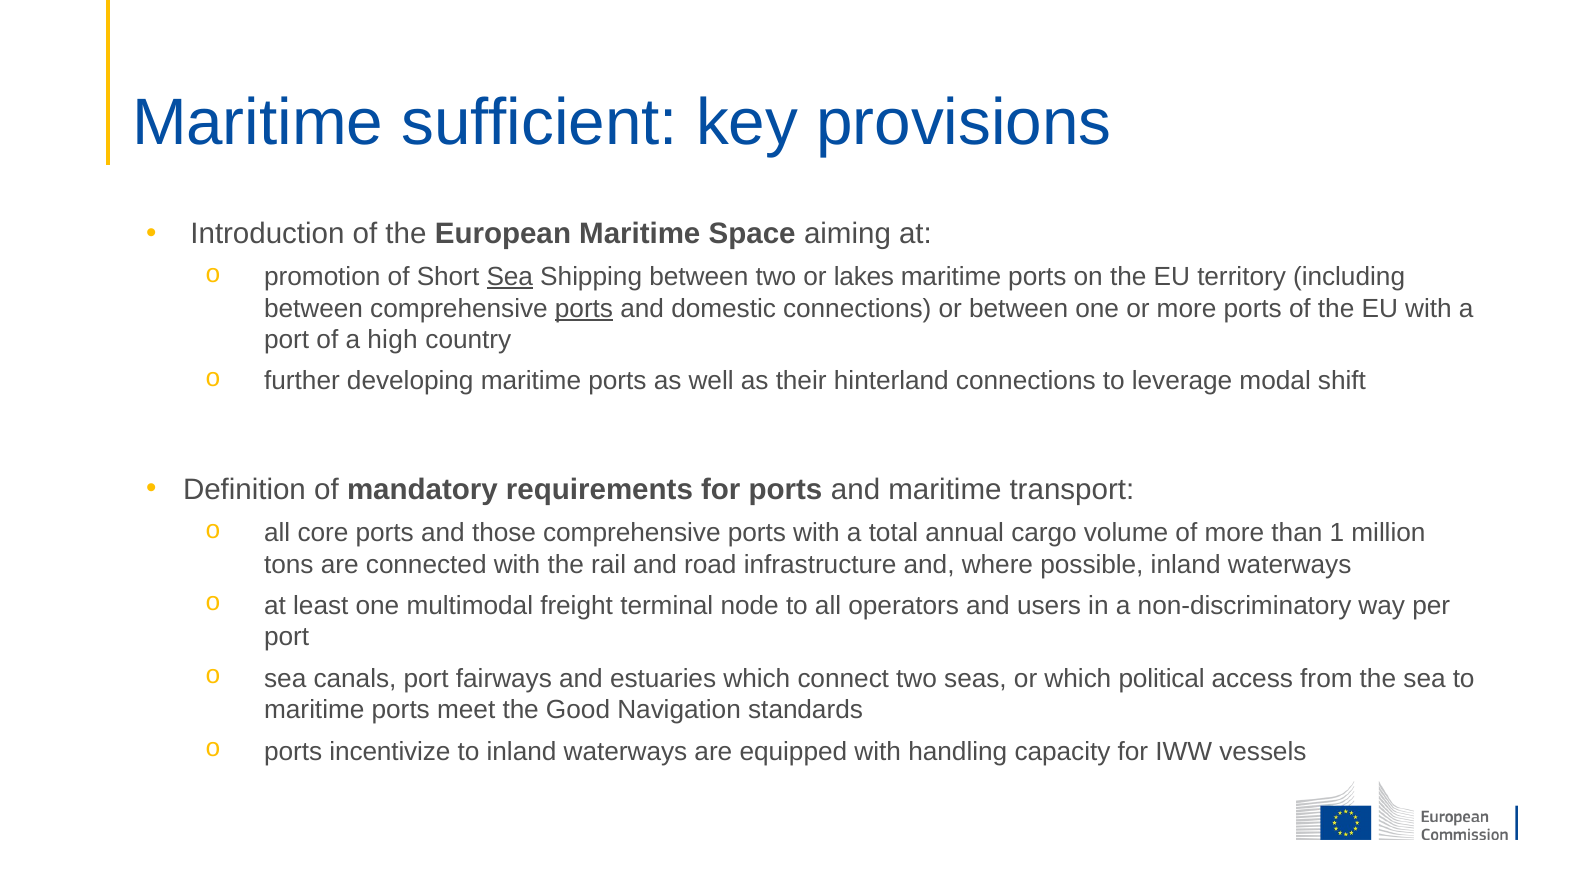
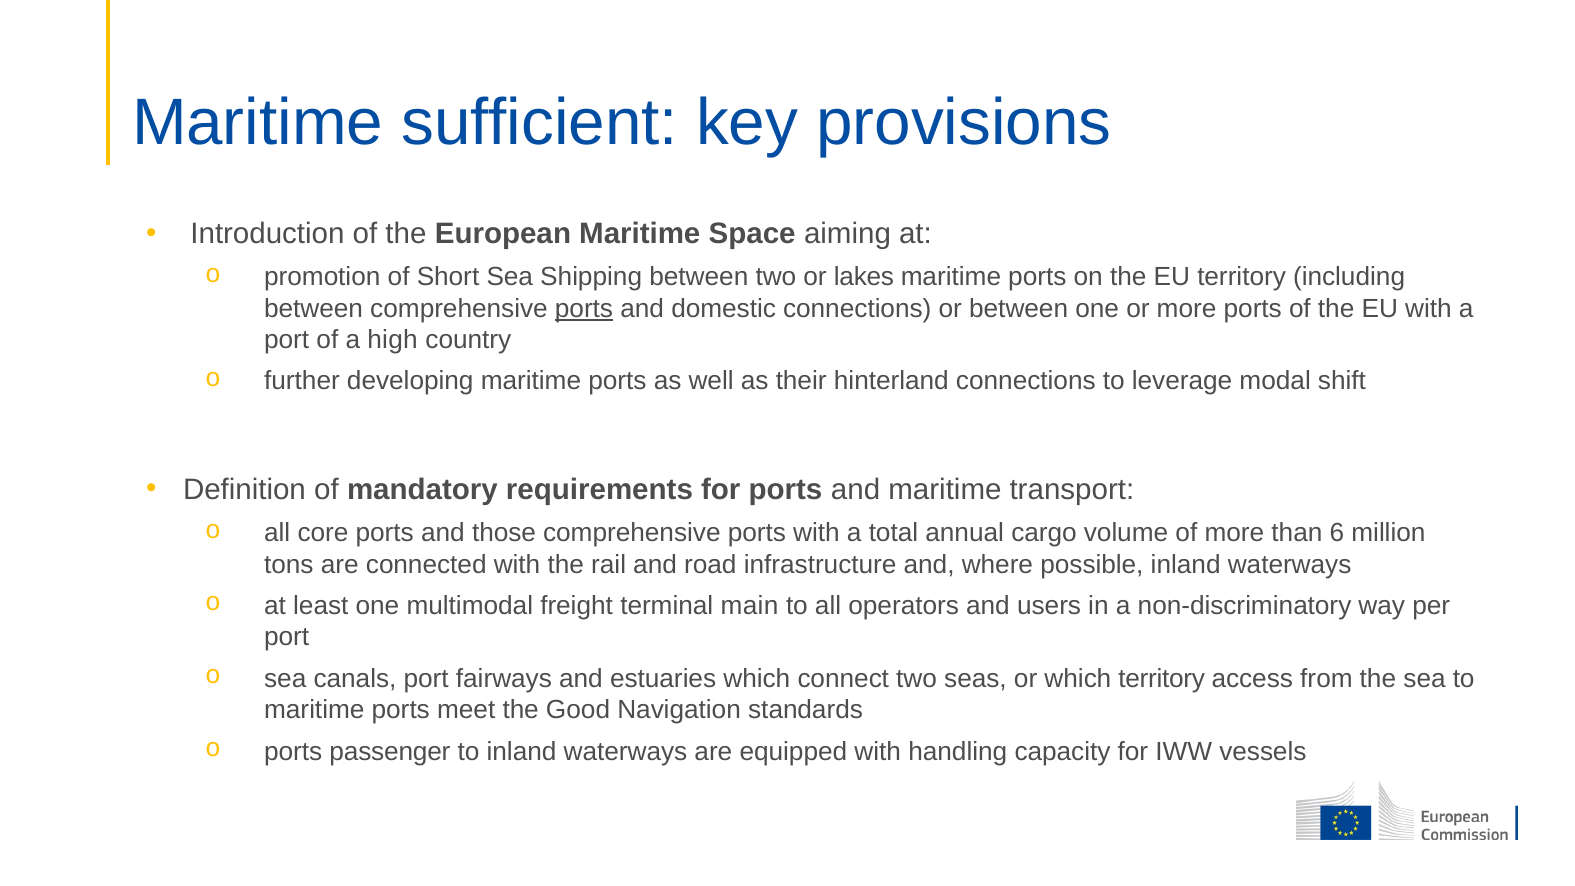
Sea underline: present -> none (510, 277)
1: 1 -> 6 (1337, 533)
node: node -> main (750, 606)
which political: political -> territory (1162, 679)
incentivize: incentivize -> passenger (390, 751)
